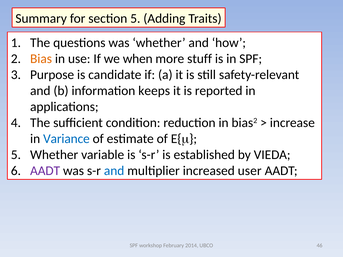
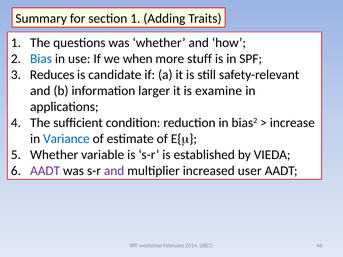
section 5: 5 -> 1 (135, 18)
Bias colour: orange -> blue (41, 59)
Purpose: Purpose -> Reduces (52, 75)
keeps: keeps -> larger (154, 91)
reported: reported -> examine (219, 91)
and colour: blue -> purple (114, 171)
